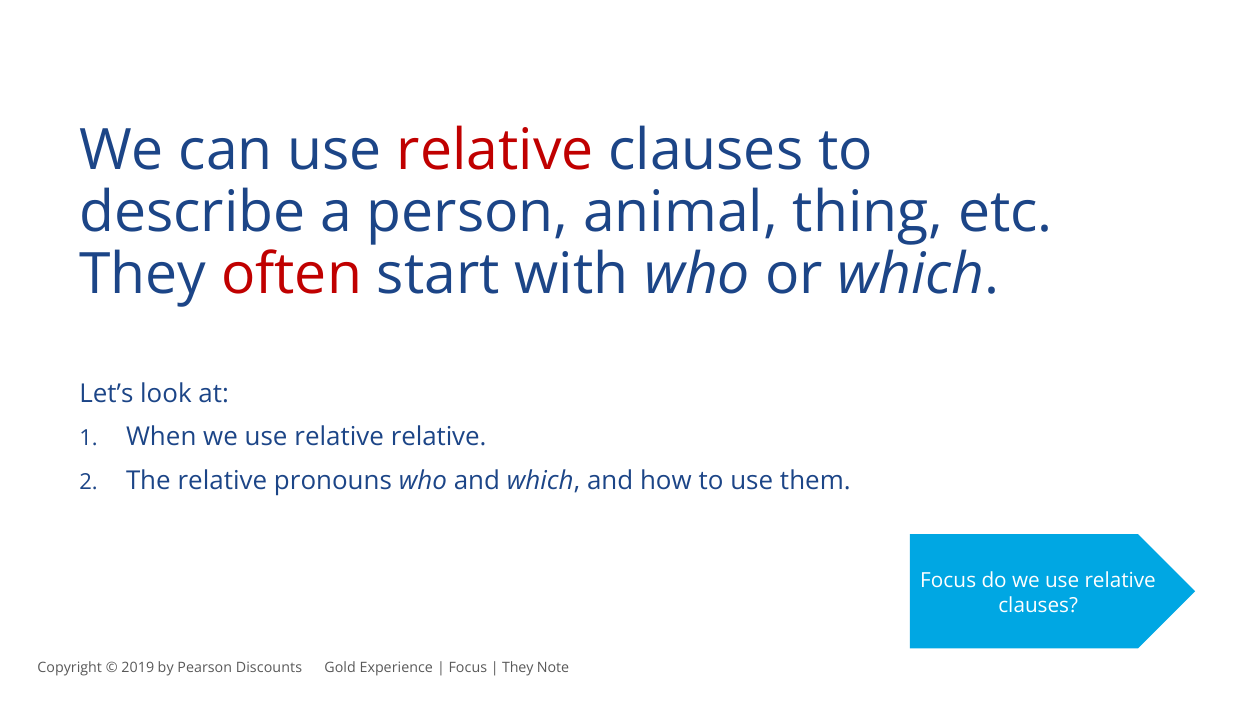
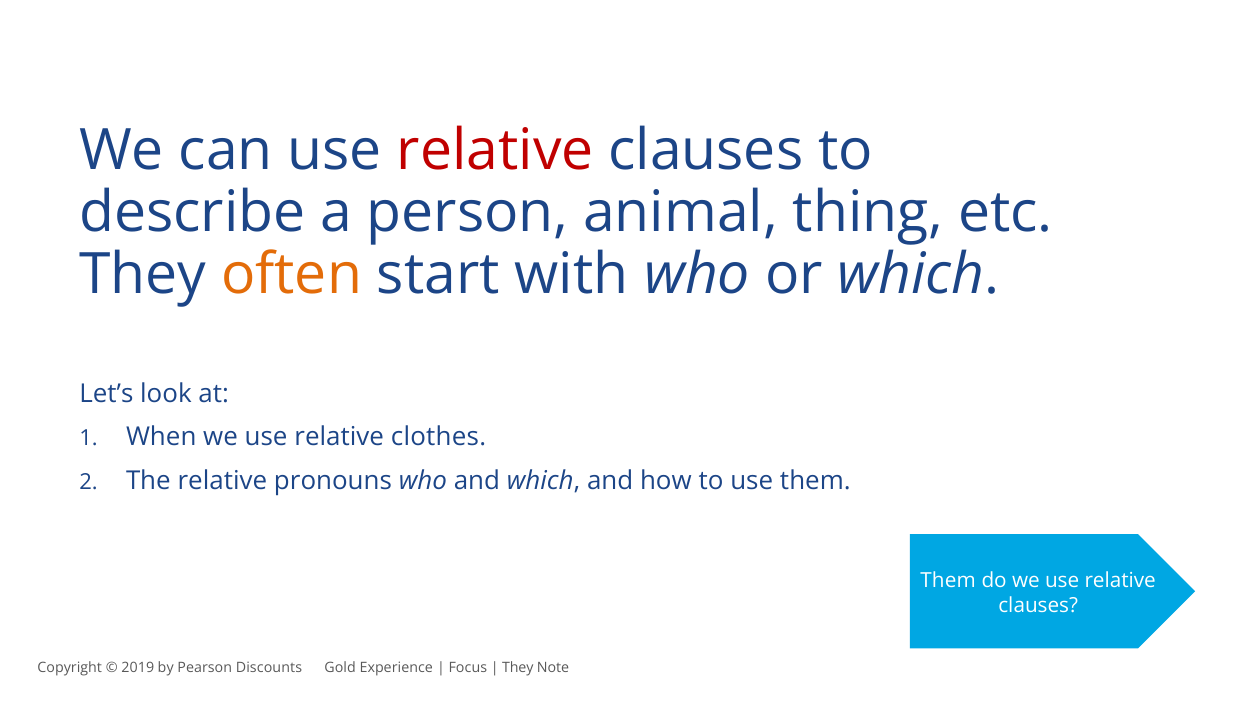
often colour: red -> orange (292, 274)
relative relative: relative -> clothes (438, 437)
Focus: Focus -> Them (948, 580)
